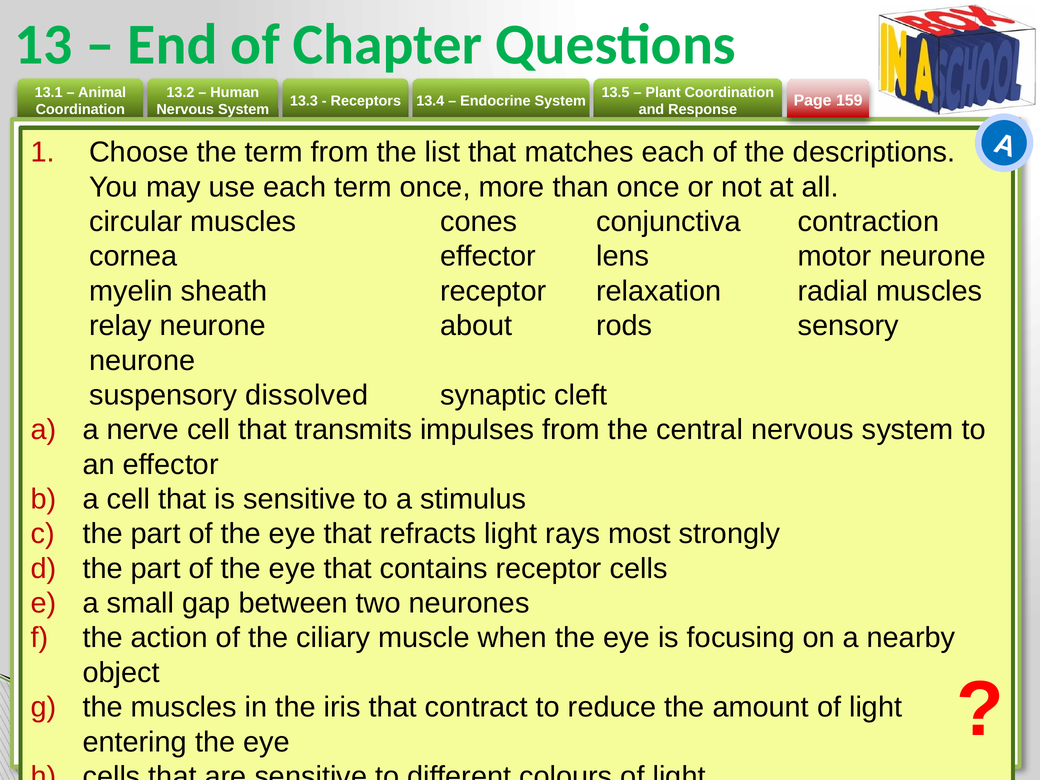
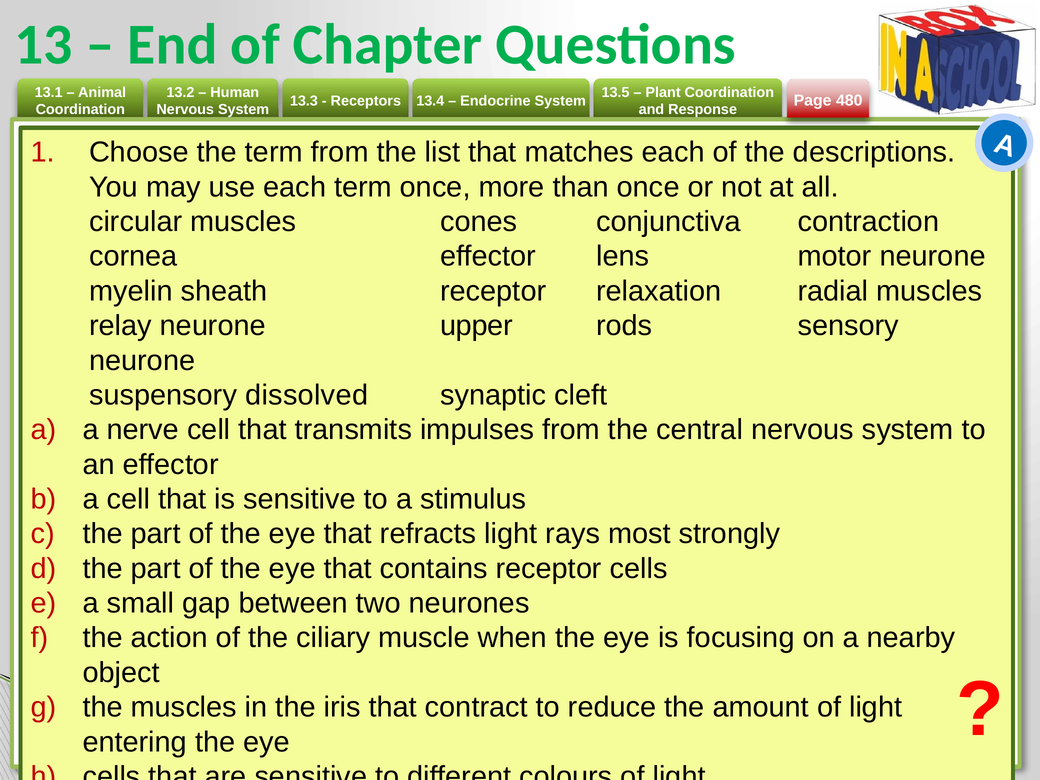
159: 159 -> 480 (849, 100)
about: about -> upper (476, 326)
